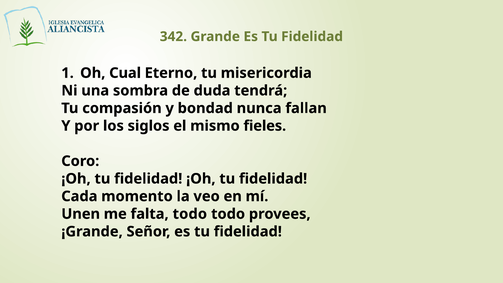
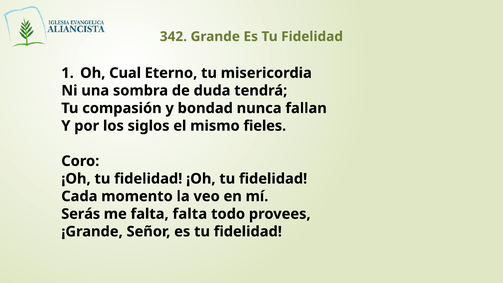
Unen: Unen -> Serás (81, 214)
falta todo: todo -> falta (190, 214)
